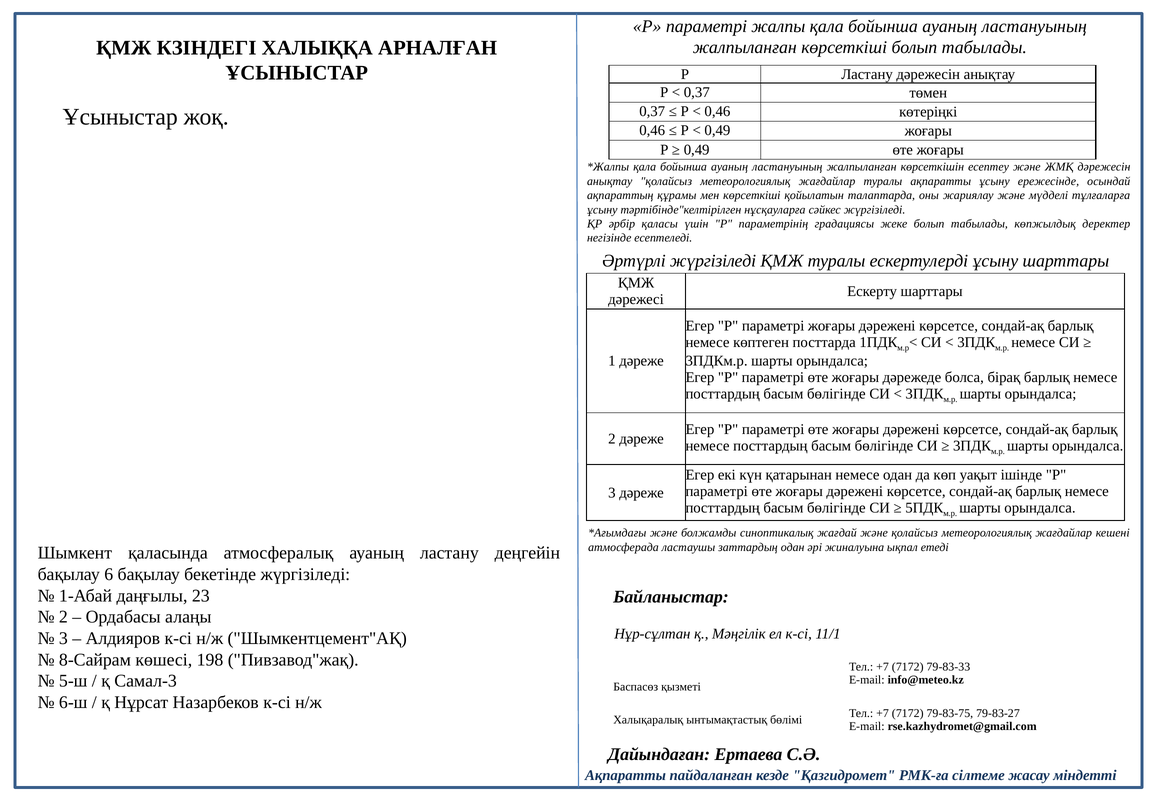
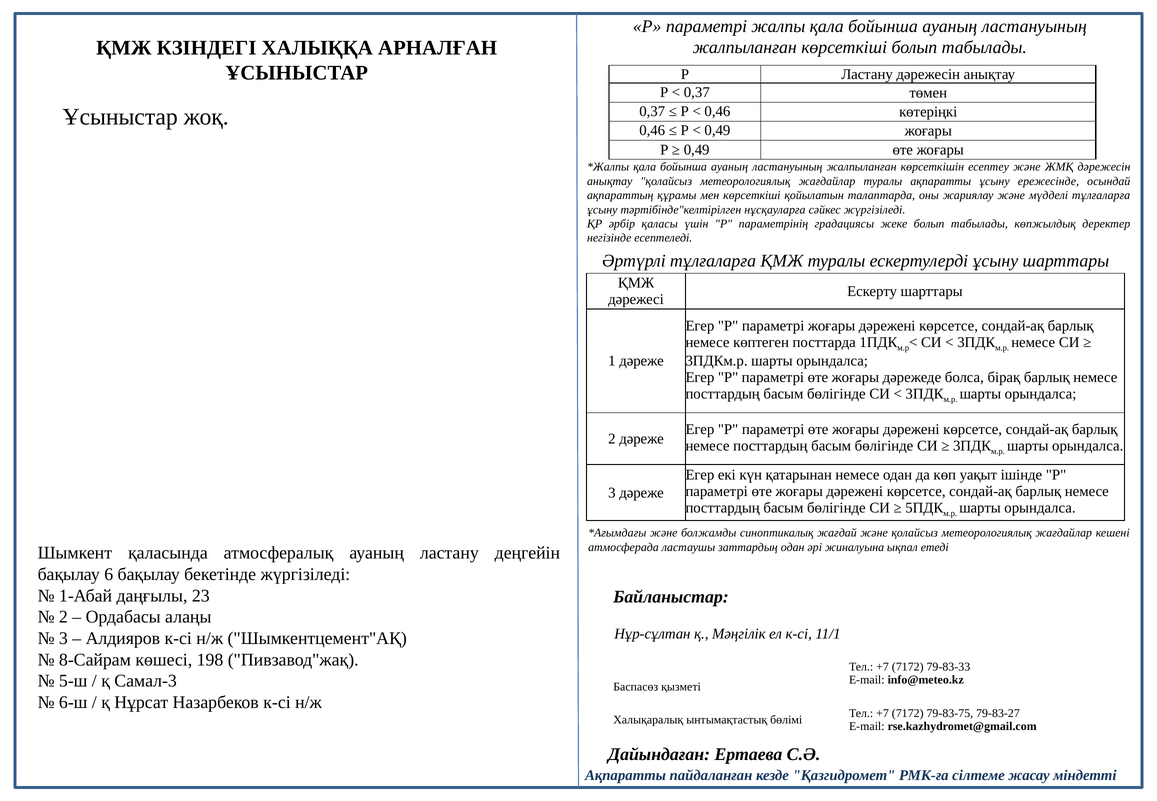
Әртүрлі жүргізіледі: жүргізіледі -> тұлғаларға (713, 261)
